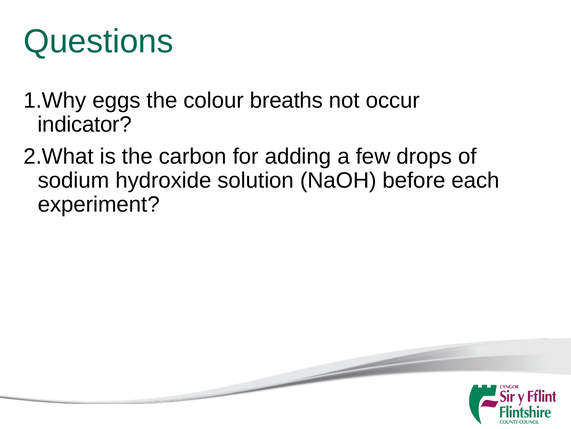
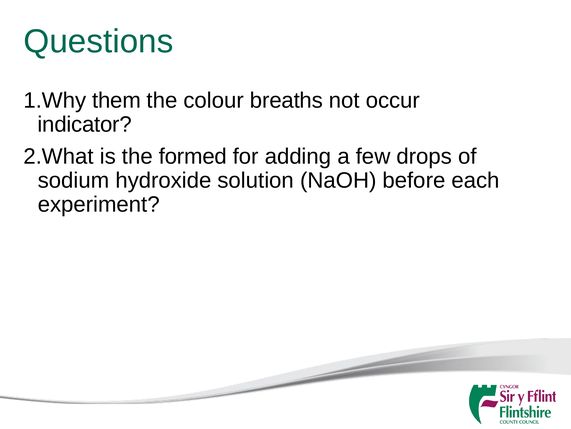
eggs: eggs -> them (117, 100)
carbon: carbon -> formed (193, 156)
